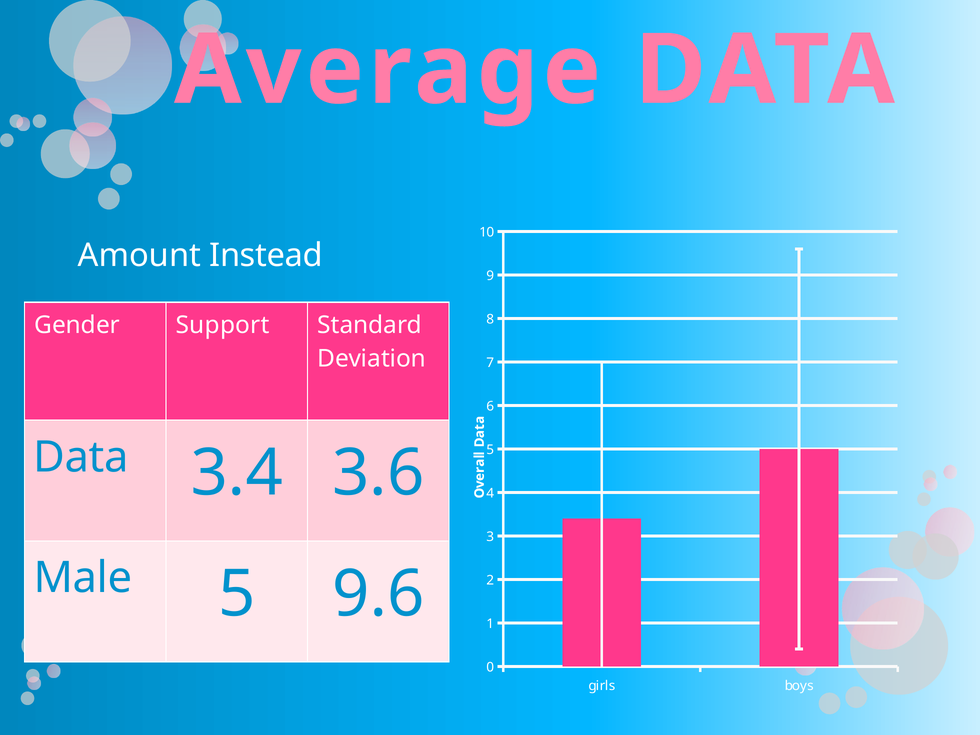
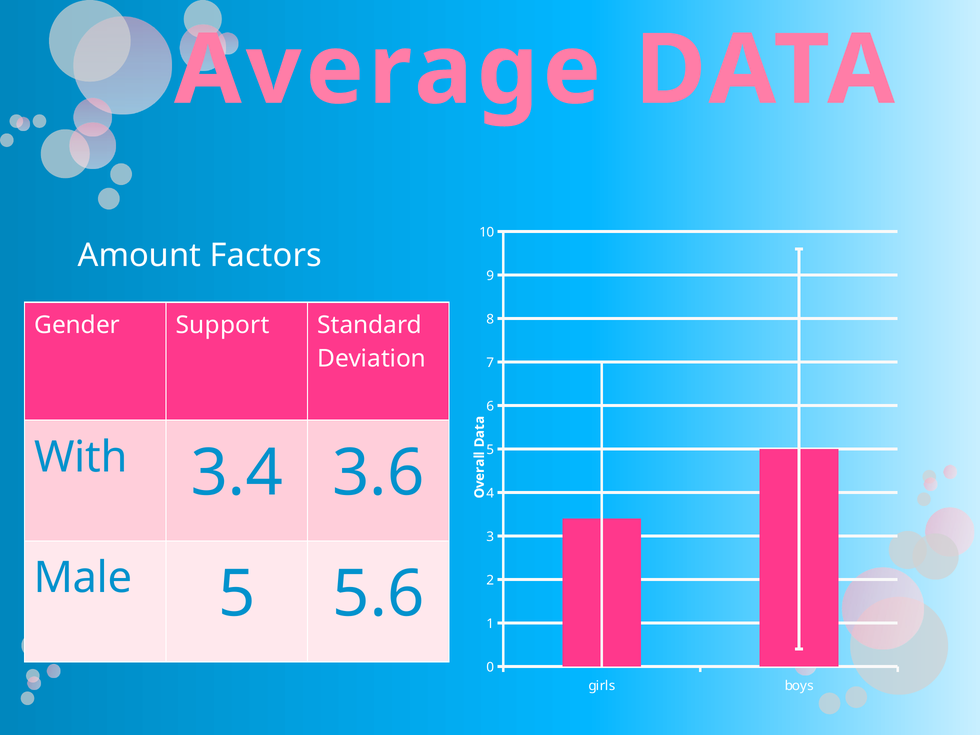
Instead: Instead -> Factors (266, 255)
Data: Data -> With (81, 457)
9.6: 9.6 -> 5.6 (378, 594)
